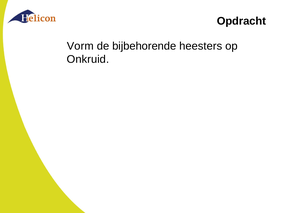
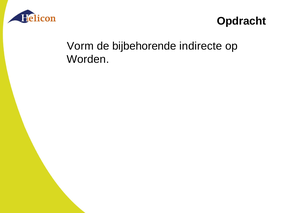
heesters: heesters -> indirecte (201, 46)
Onkruid: Onkruid -> Worden (88, 59)
